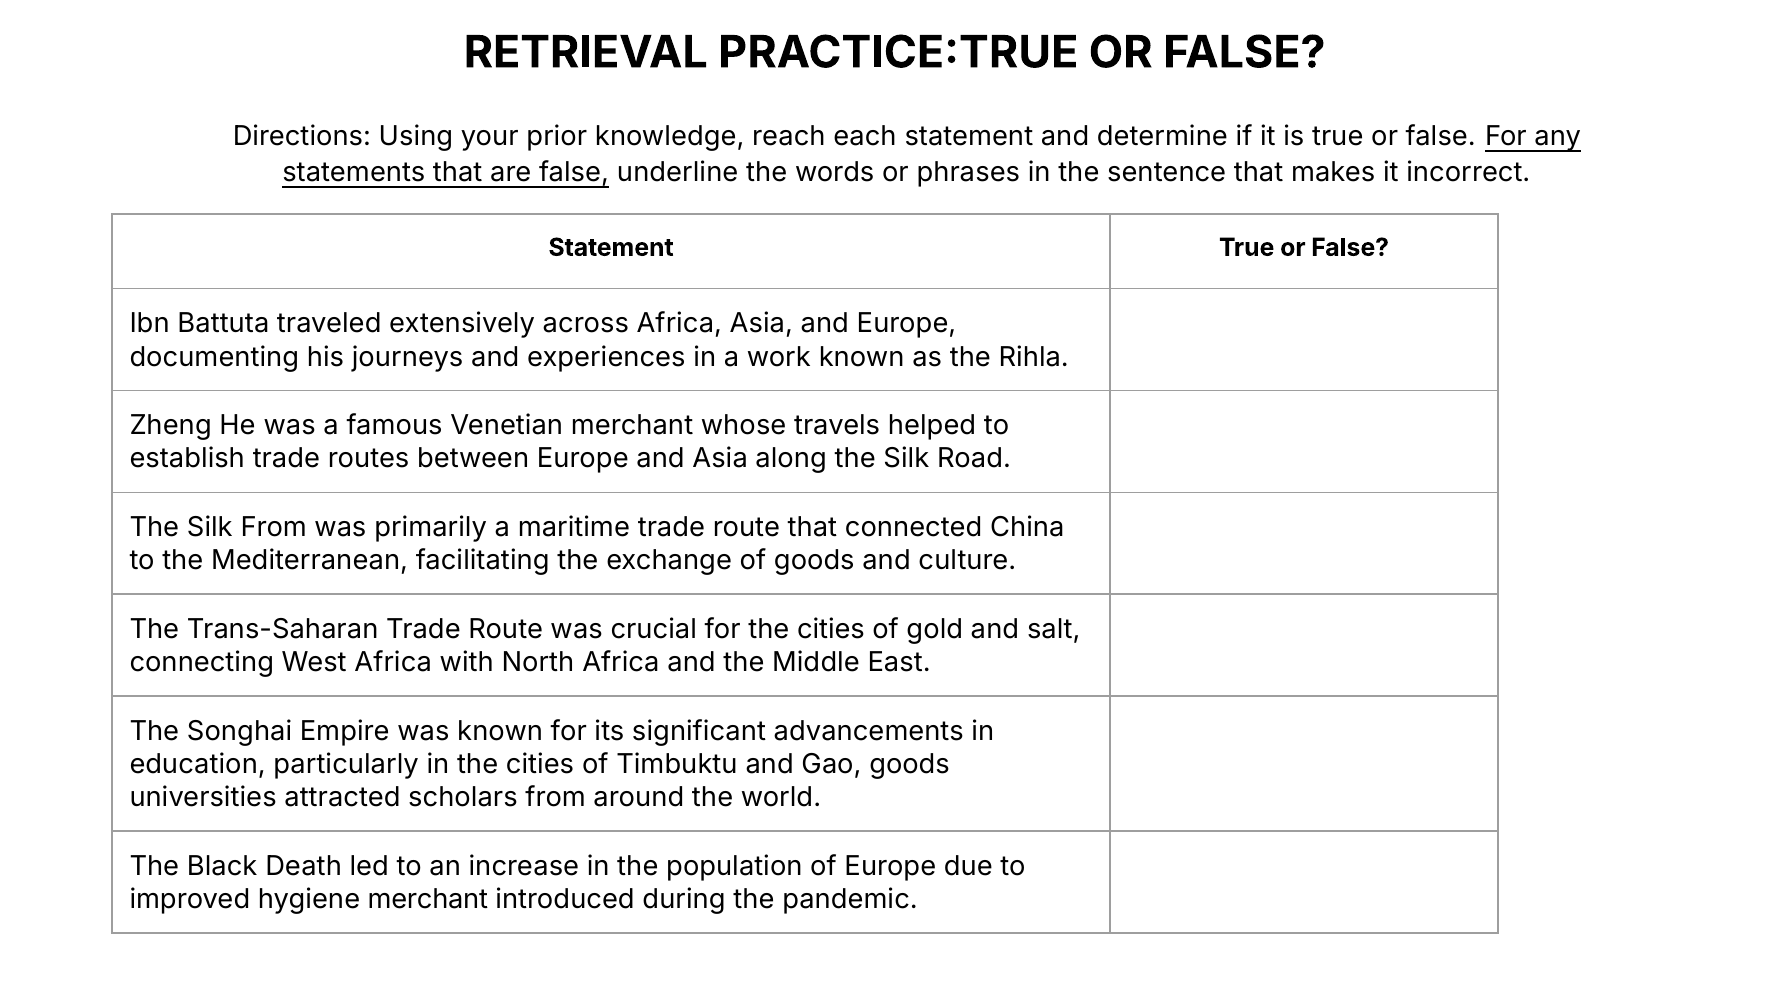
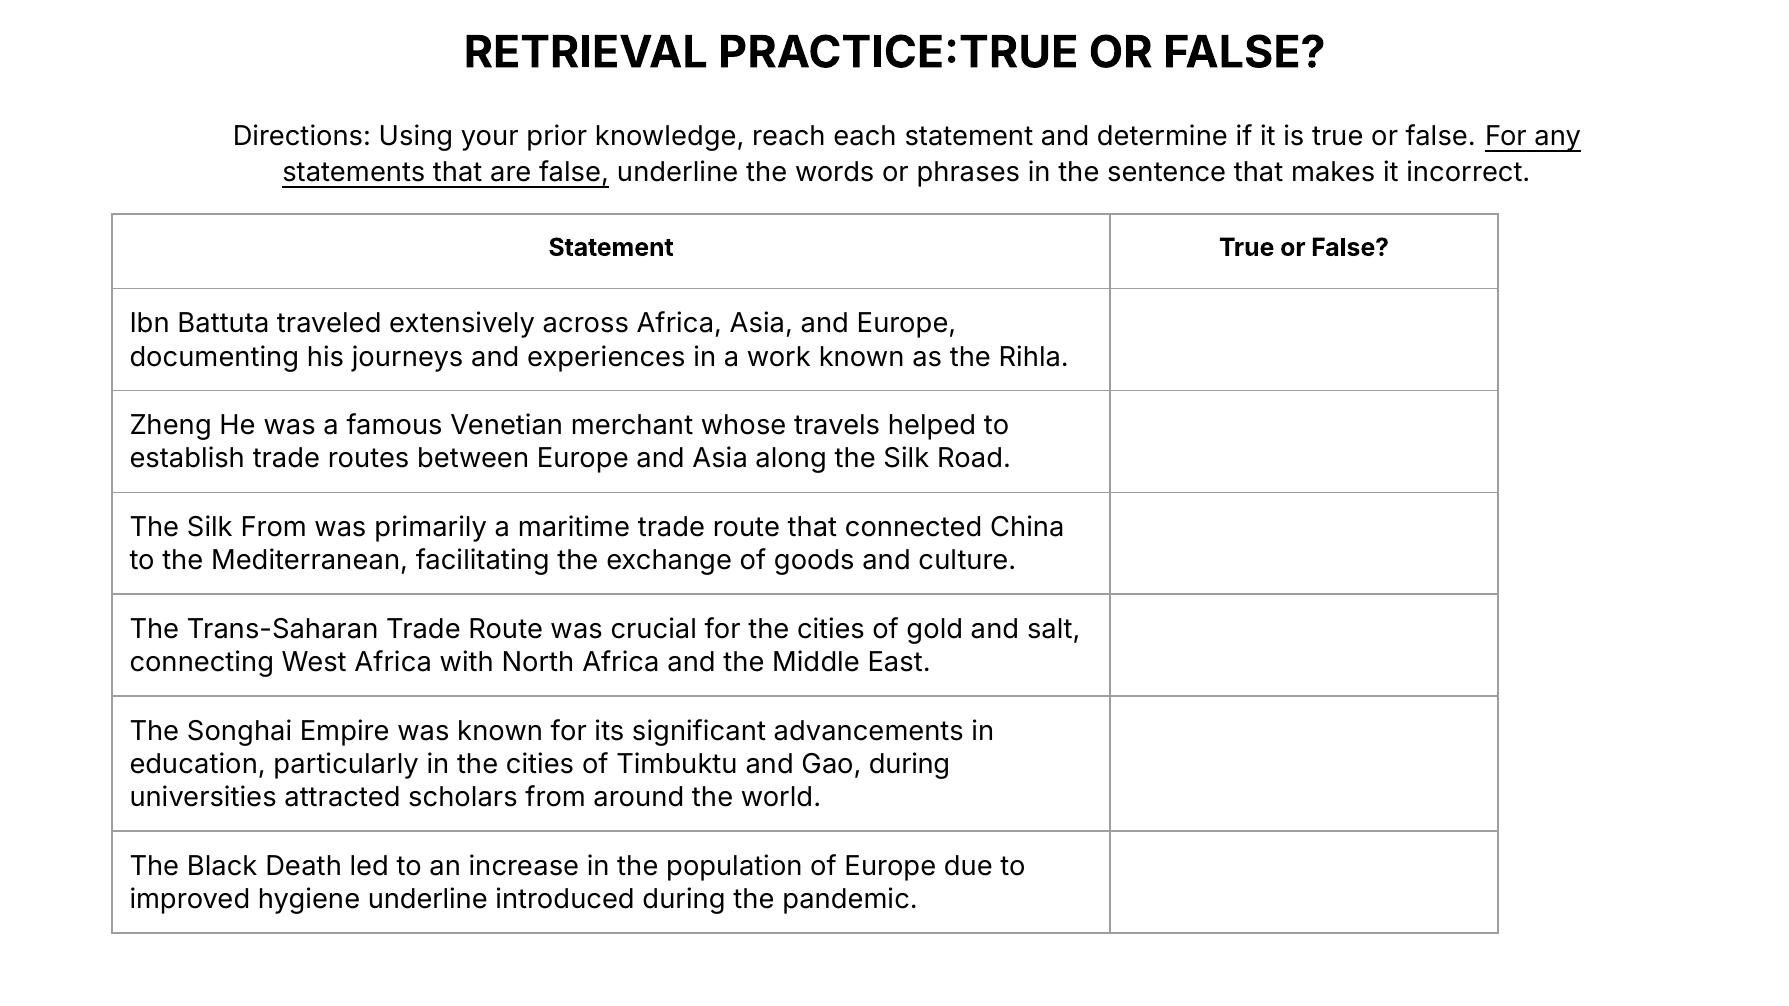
Gao goods: goods -> during (910, 765)
hygiene merchant: merchant -> underline (428, 900)
